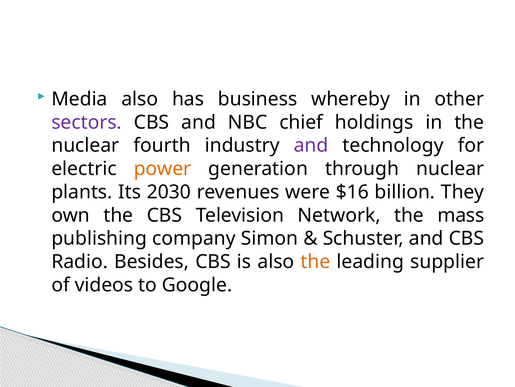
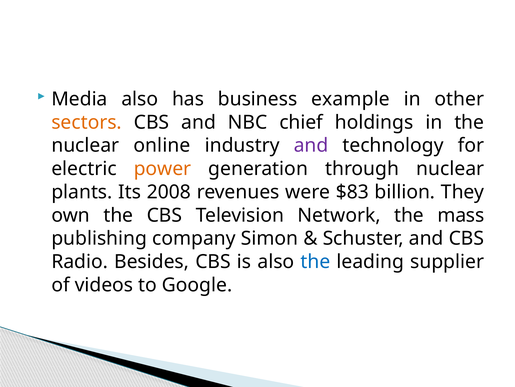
whereby: whereby -> example (350, 99)
sectors colour: purple -> orange (87, 122)
fourth: fourth -> online (162, 145)
2030: 2030 -> 2008 (169, 192)
$16: $16 -> $83 (352, 192)
the colour: orange -> blue (315, 261)
